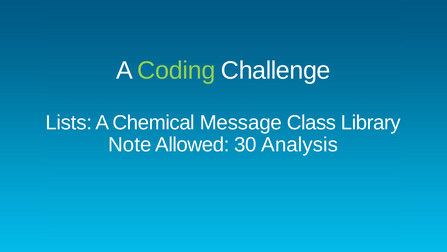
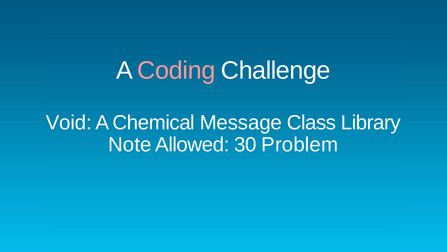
Coding colour: light green -> pink (176, 71)
Lists: Lists -> Void (69, 122)
Analysis: Analysis -> Problem (300, 144)
